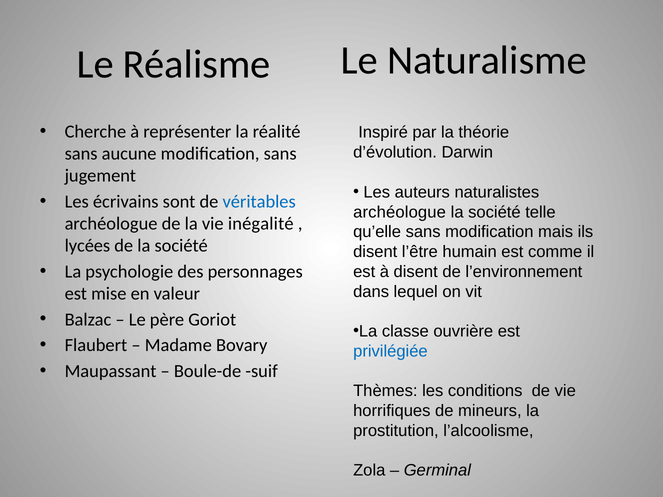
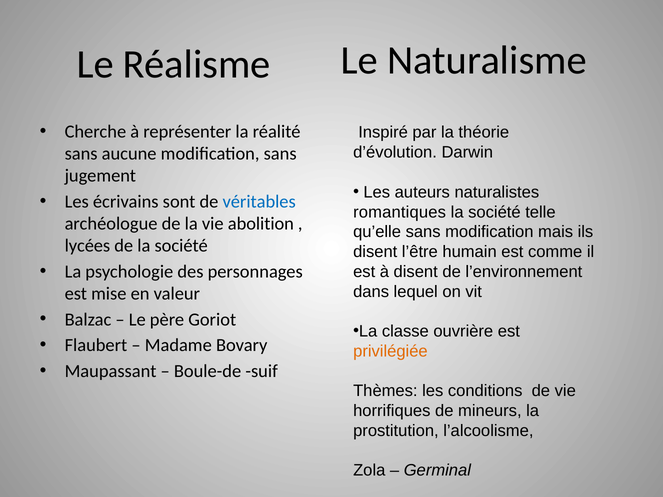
archéologue: archéologue -> romantiques (400, 212)
inégalité: inégalité -> abolition (261, 224)
privilégiée colour: blue -> orange (390, 351)
